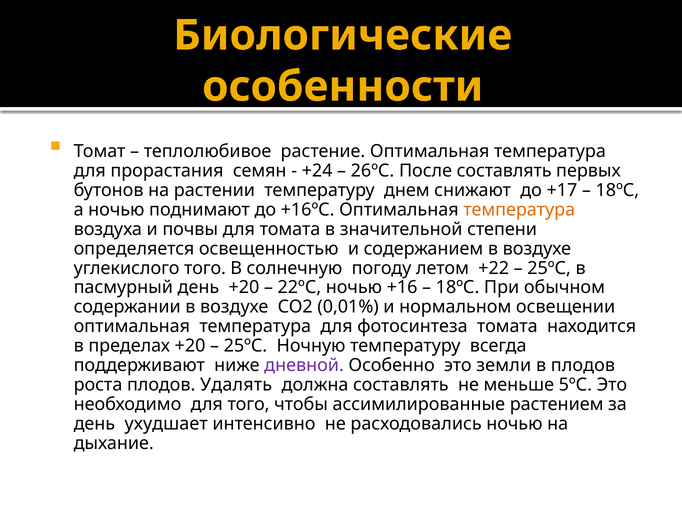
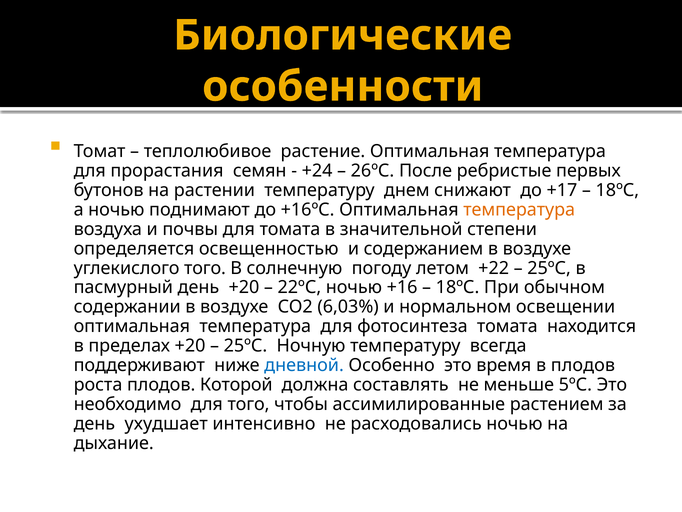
После составлять: составлять -> ребристые (504, 171)
0,01%: 0,01% -> 6,03% (348, 307)
дневной colour: purple -> blue (304, 365)
земли: земли -> время (504, 365)
Удалять: Удалять -> Которой (236, 384)
